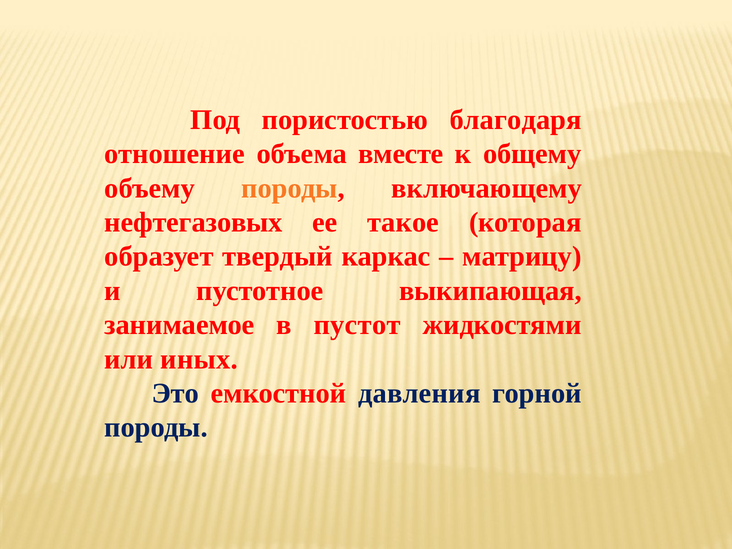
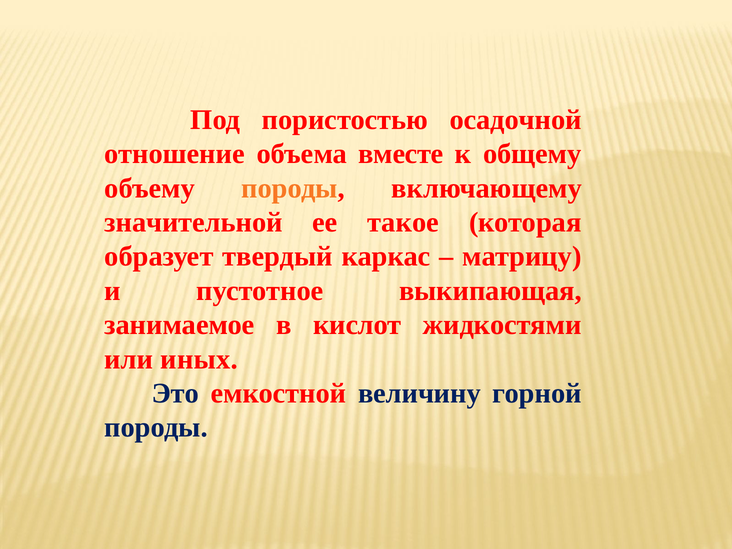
благодаря: благодаря -> осадочной (516, 120)
нефтегазовых: нефтегазовых -> значительной (193, 222)
пустот: пустот -> кислот (357, 325)
давления: давления -> величину (419, 393)
